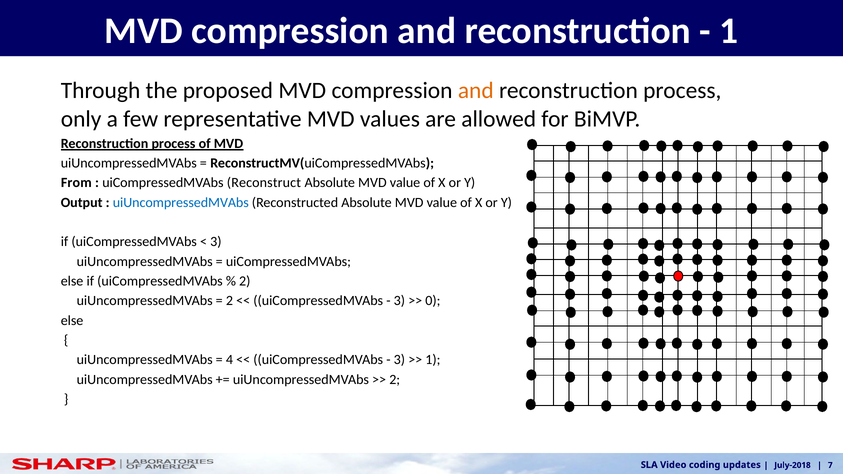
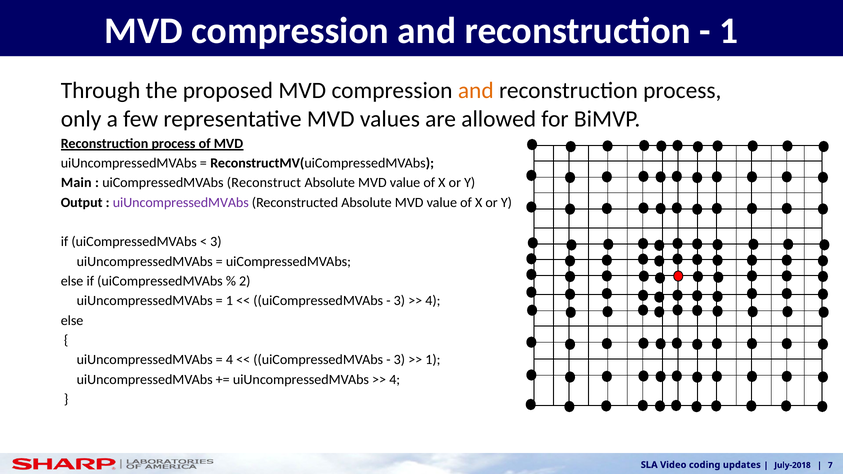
From: From -> Main (76, 183)
uiUncompressedMVAbs colour: blue -> purple (181, 203)
2: 2 -> 1 (229, 301)
0: 0 -> 4 (433, 301)
2: 2 -> 4 (395, 380)
